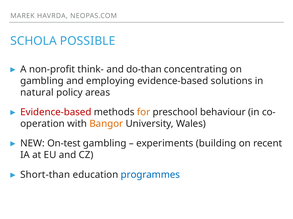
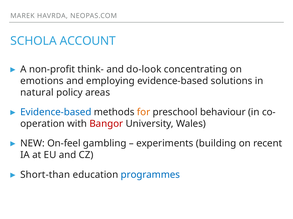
POSSIBLE: POSSIBLE -> ACCOUNT (88, 41)
do-than: do-than -> do-look (144, 69)
gambling: gambling -> emotions (42, 81)
Evidence-based colour: red -> blue (56, 112)
Bangor colour: orange -> red (106, 124)
On-test: On-test -> On-feel (64, 144)
